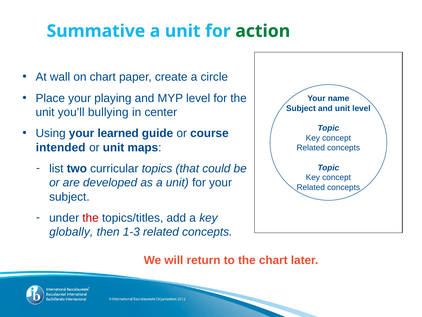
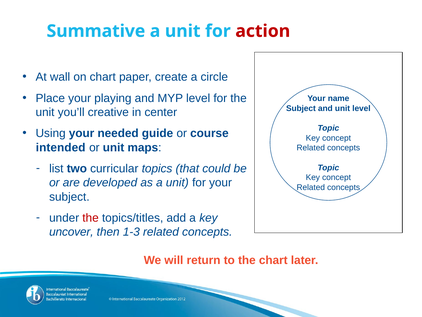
action colour: green -> red (263, 31)
bullying: bullying -> creative (108, 112)
learned: learned -> needed (118, 133)
globally: globally -> uncover (71, 232)
